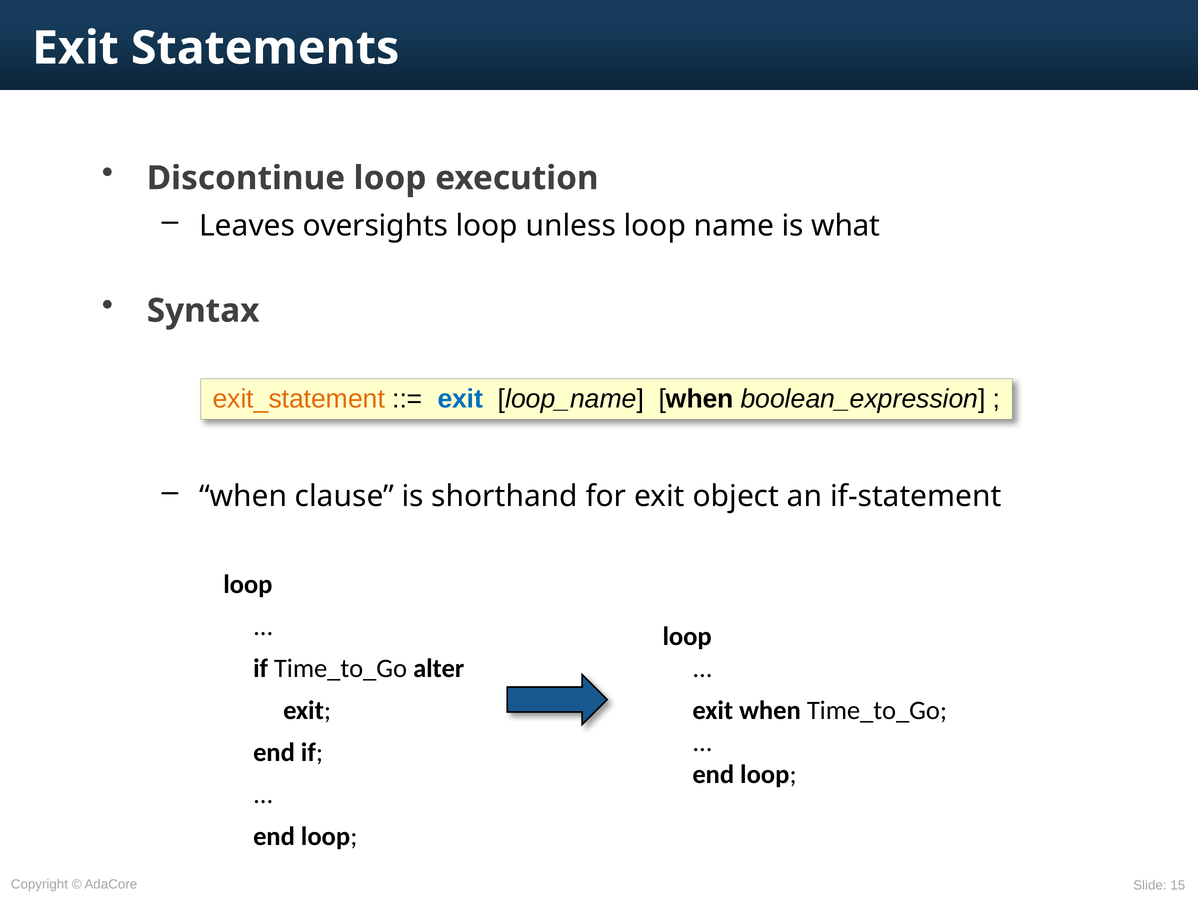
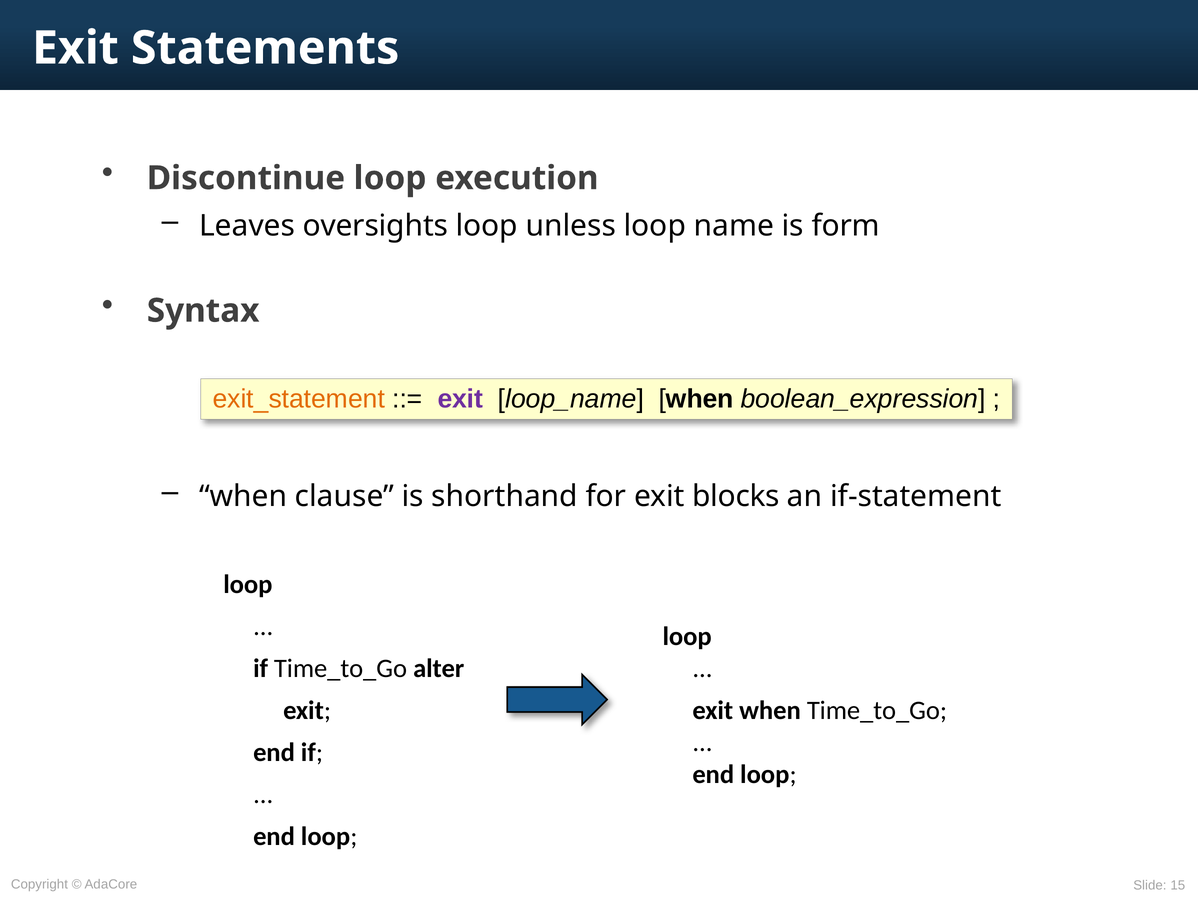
what: what -> form (846, 226)
exit colour: blue -> purple (460, 399)
object: object -> blocks (736, 496)
